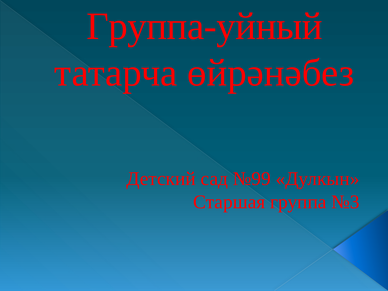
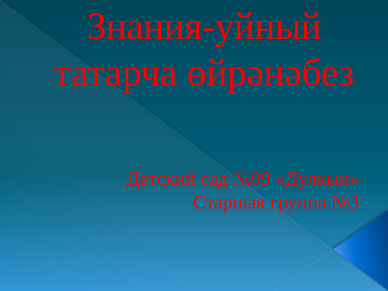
Группа-уйный: Группа-уйный -> Знания-уйный (204, 26)
